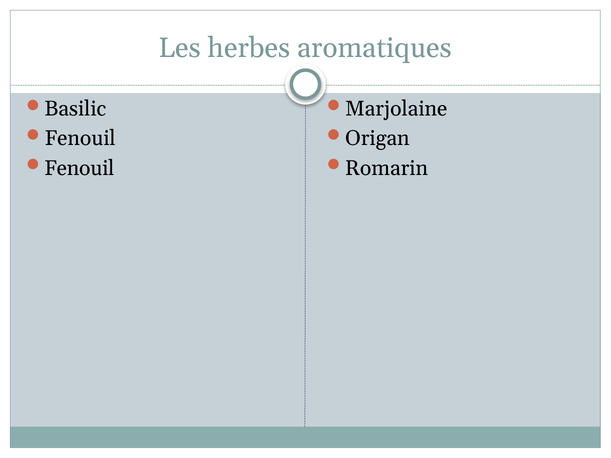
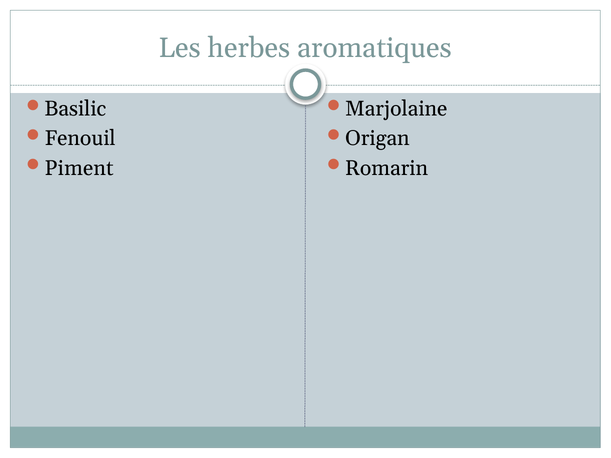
Fenouil: Fenouil -> Piment (79, 168)
